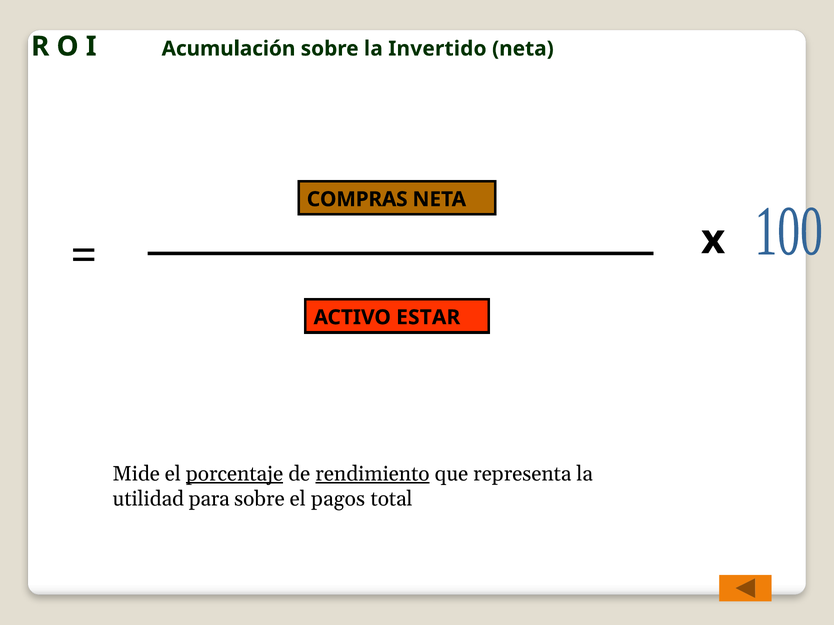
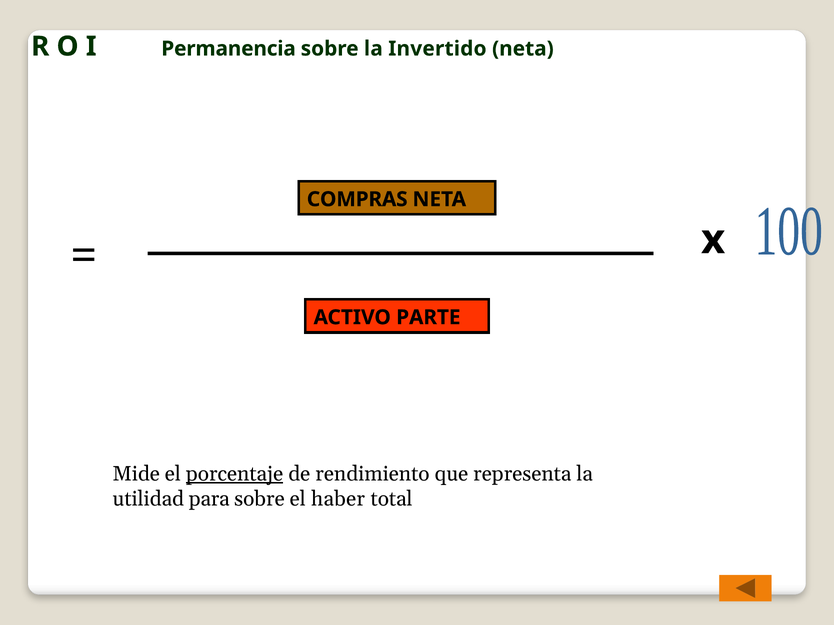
Acumulación: Acumulación -> Permanencia (229, 49)
ESTAR: ESTAR -> PARTE (428, 318)
rendimiento underline: present -> none (372, 474)
pagos: pagos -> haber (338, 499)
